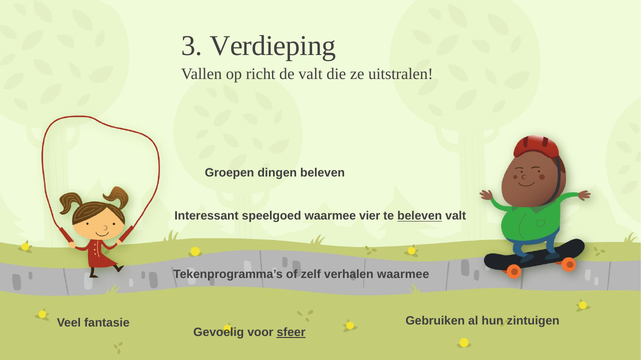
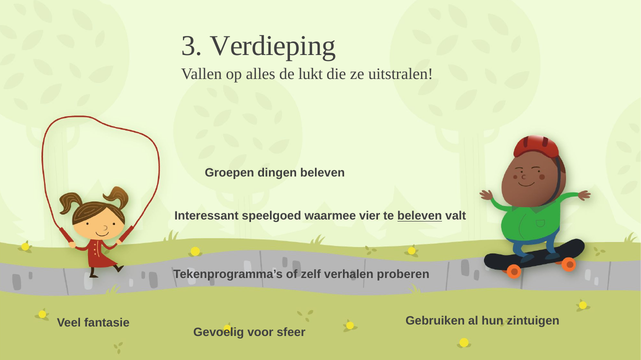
richt: richt -> alles (261, 74)
de valt: valt -> lukt (311, 74)
verhalen waarmee: waarmee -> proberen (403, 275)
sfeer underline: present -> none (291, 333)
